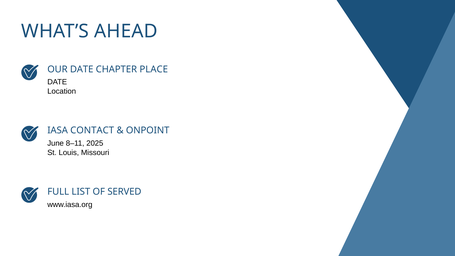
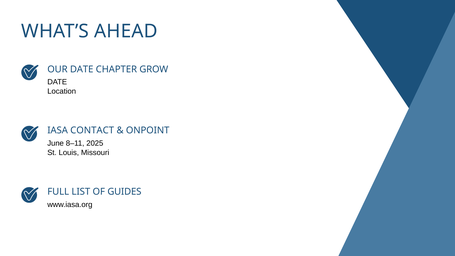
PLACE: PLACE -> GROW (154, 69)
SERVED: SERVED -> GUIDES (124, 192)
